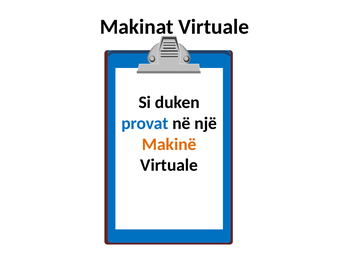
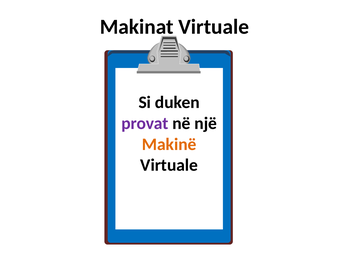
provat colour: blue -> purple (145, 123)
